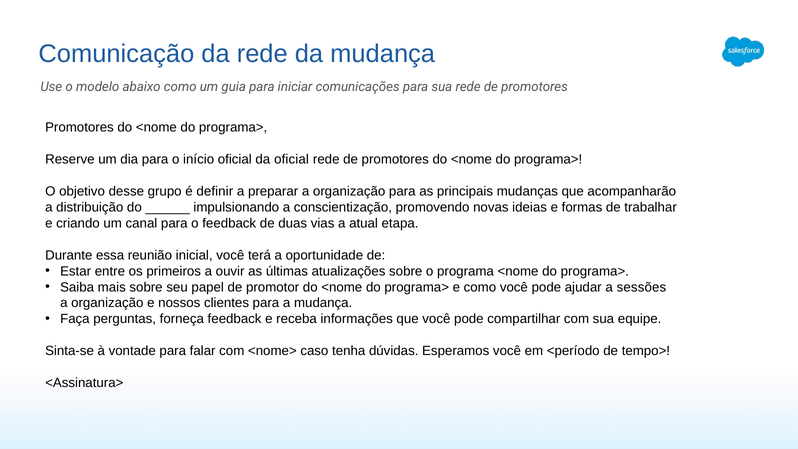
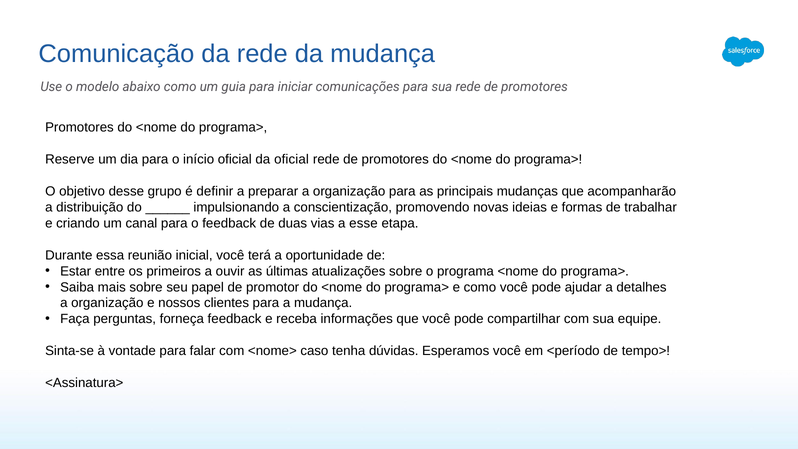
atual: atual -> esse (363, 223)
sessões: sessões -> detalhes (642, 287)
